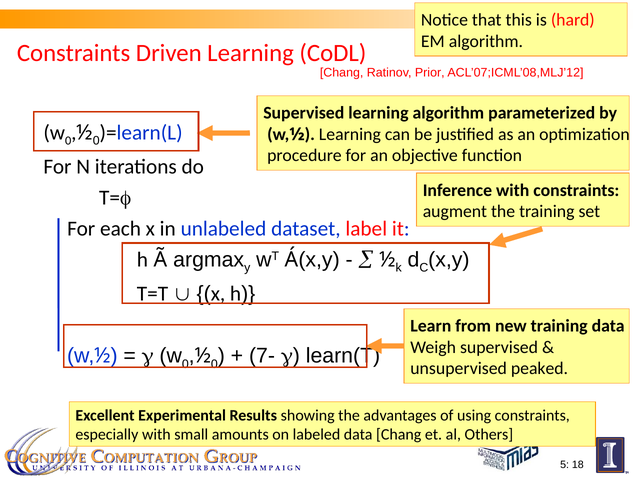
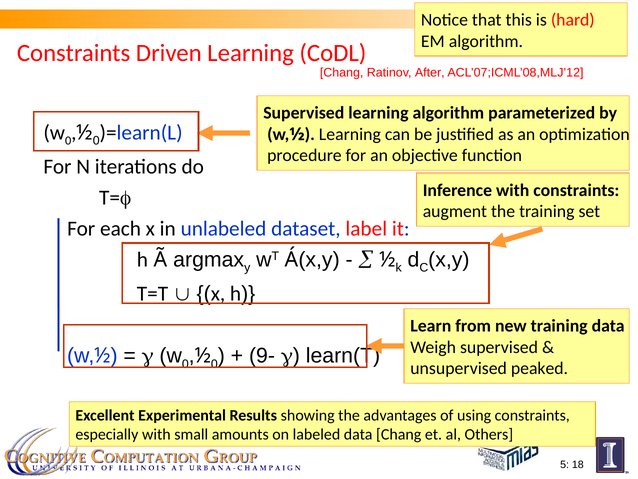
Prior: Prior -> After (430, 72)
7-: 7- -> 9- (262, 355)
